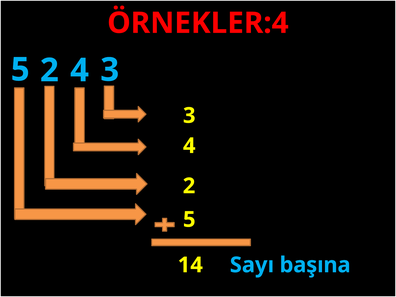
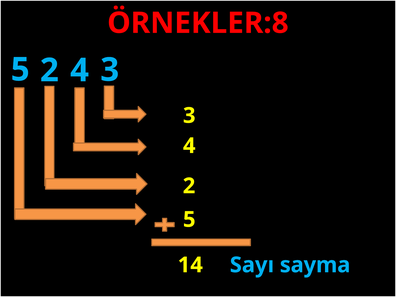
ÖRNEKLER:4: ÖRNEKLER:4 -> ÖRNEKLER:8 (198, 23)
başına: başına -> sayma (315, 265)
